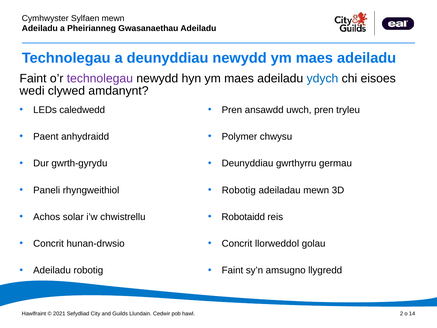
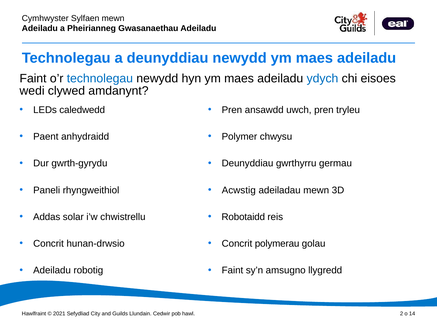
technolegau colour: purple -> blue (100, 79)
Robotig: Robotig -> Acwstig (239, 190)
Achos: Achos -> Addas (47, 217)
llorweddol: llorweddol -> polymerau (277, 243)
